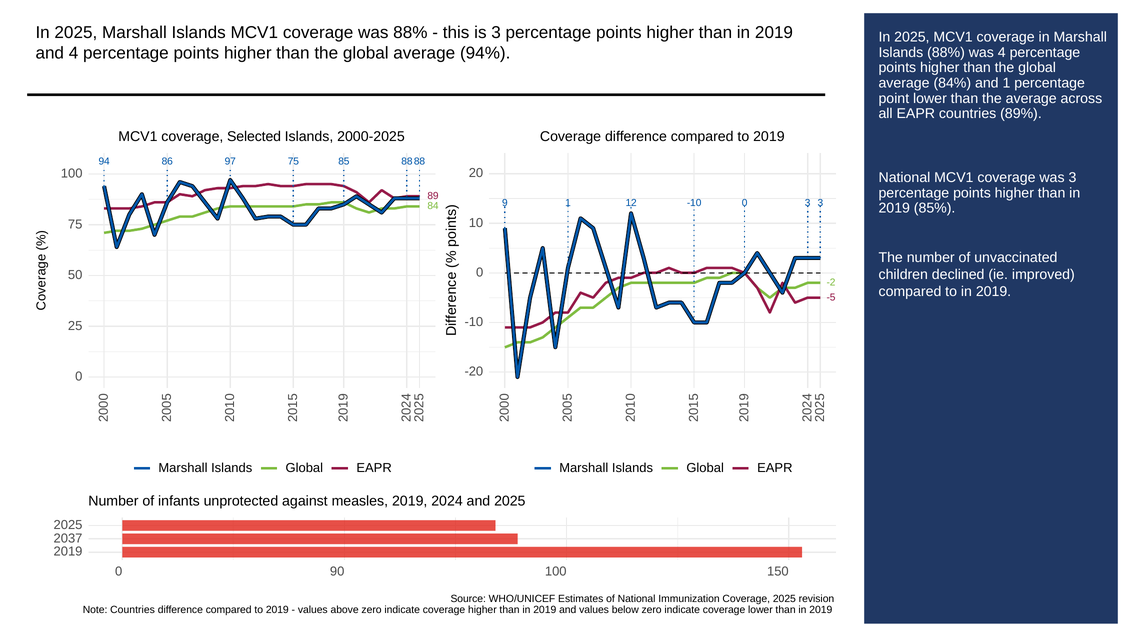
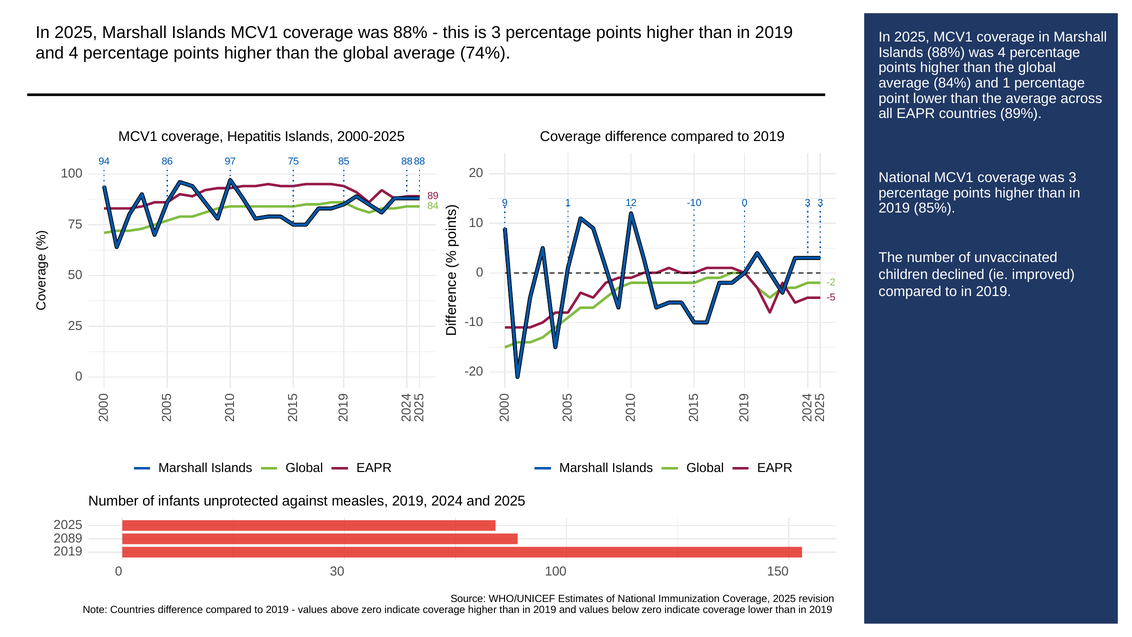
94%: 94% -> 74% (485, 53)
Selected: Selected -> Hepatitis (254, 137)
2037: 2037 -> 2089 (68, 538)
90: 90 -> 30 (337, 571)
